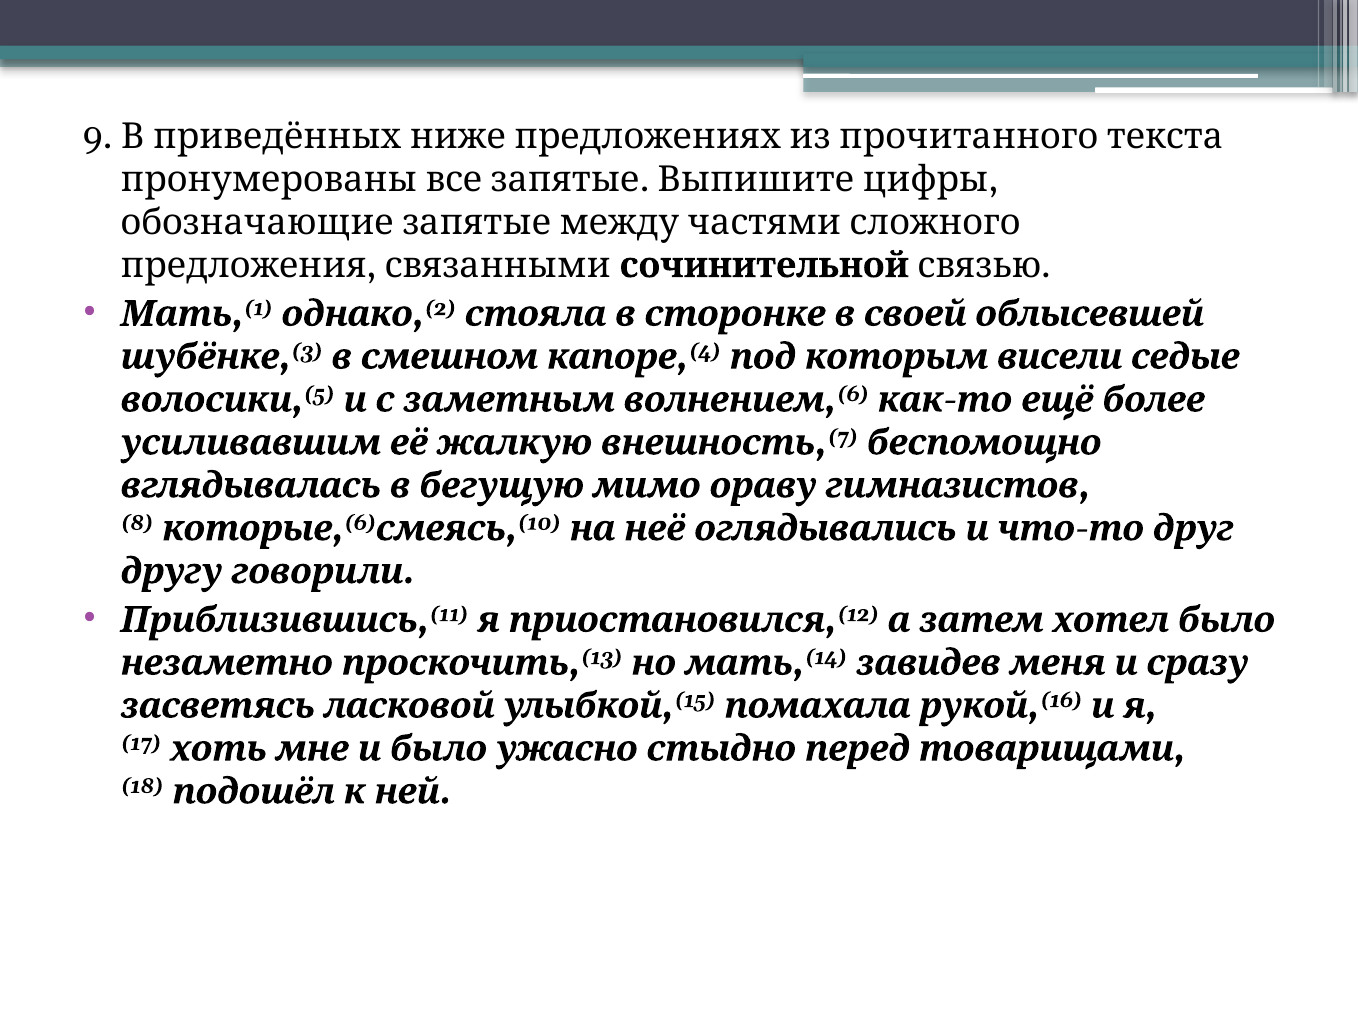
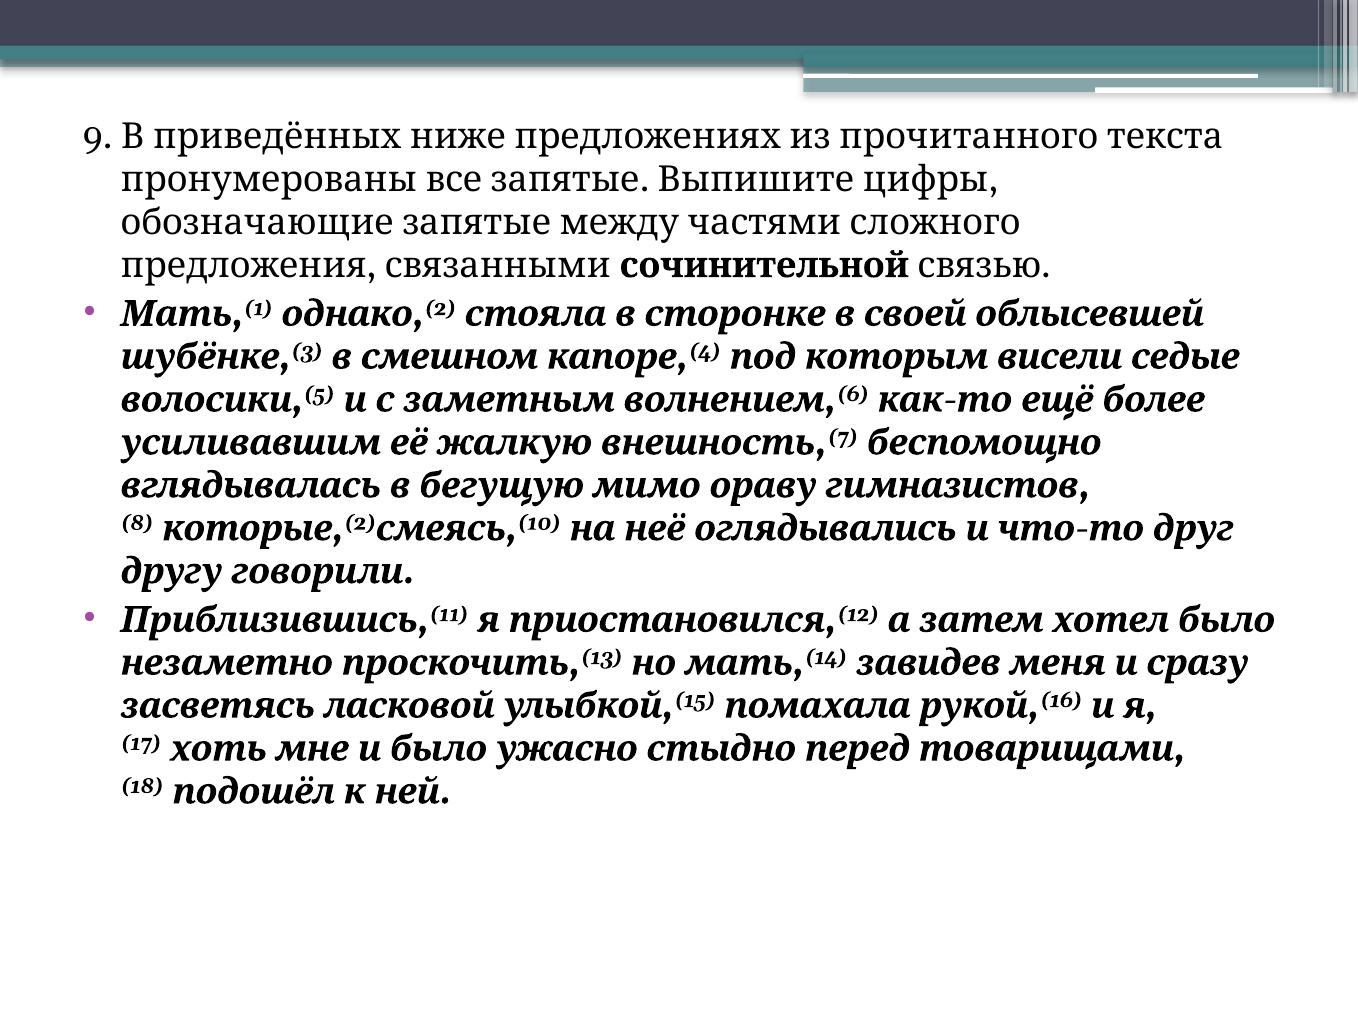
6: 6 -> 2 (360, 523)
